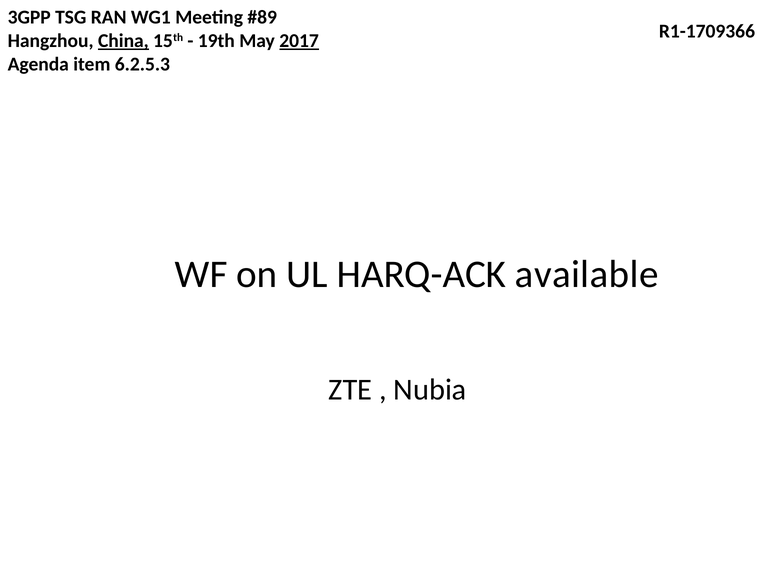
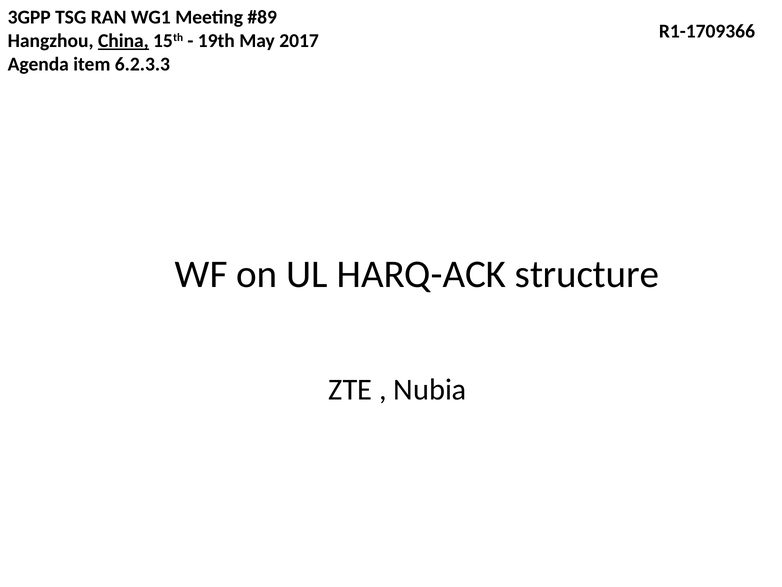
2017 underline: present -> none (299, 41)
6.2.5.3: 6.2.5.3 -> 6.2.3.3 (142, 64)
available: available -> structure (587, 274)
